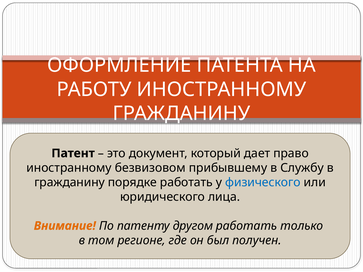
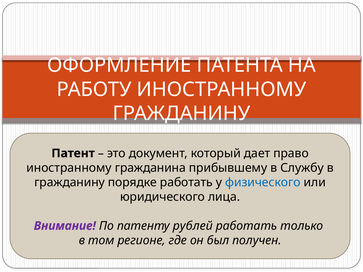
безвизовом: безвизовом -> гражданина (150, 168)
Внимание colour: orange -> purple (65, 226)
другом: другом -> рублей (193, 226)
